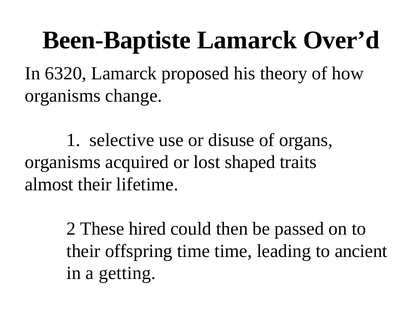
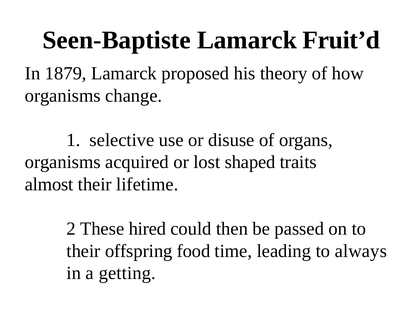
Been-Baptiste: Been-Baptiste -> Seen-Baptiste (117, 40)
Over’d: Over’d -> Fruit’d (341, 40)
6320: 6320 -> 1879 (66, 73)
offspring time: time -> food (194, 251)
ancient: ancient -> always (361, 251)
